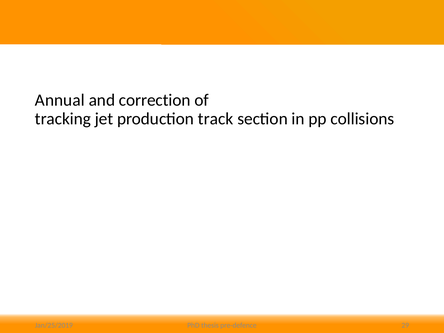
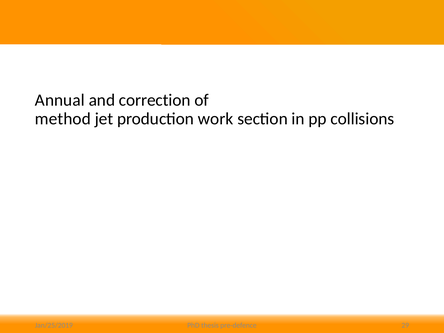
tracking: tracking -> method (63, 119)
track: track -> work (216, 119)
